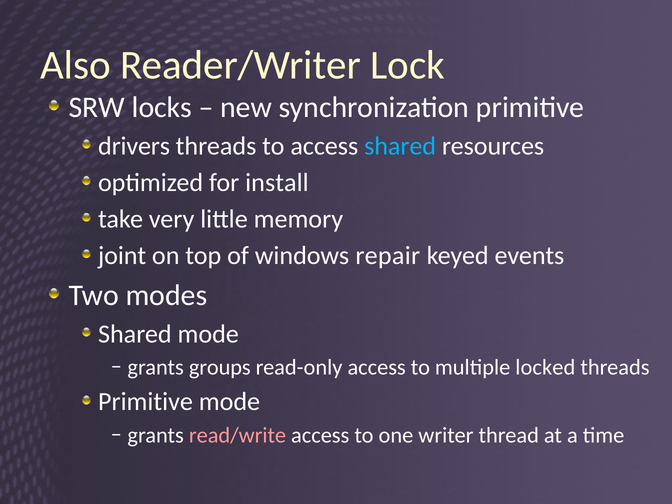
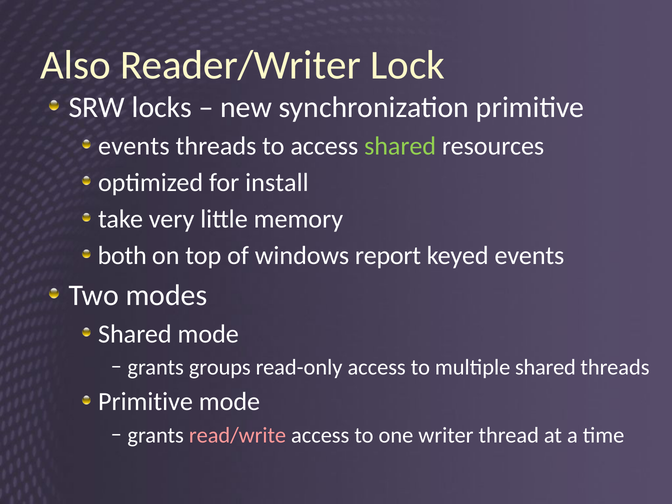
drivers: drivers -> events (134, 146)
shared colour: light blue -> light green (400, 146)
joint: joint -> both (122, 256)
repair: repair -> report (388, 256)
multiple locked: locked -> shared (545, 367)
